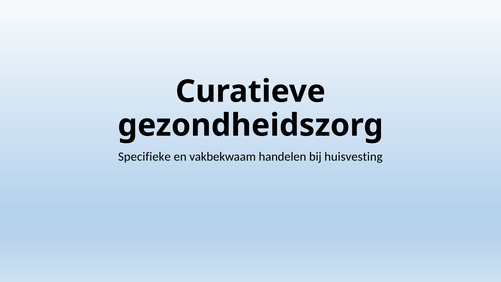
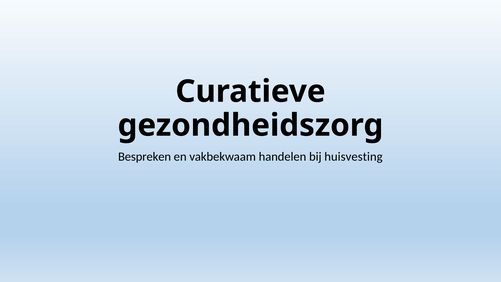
Specifieke: Specifieke -> Bespreken (145, 157)
